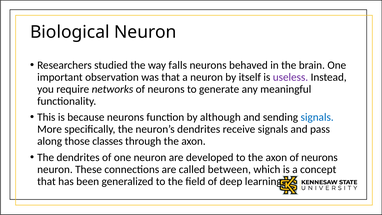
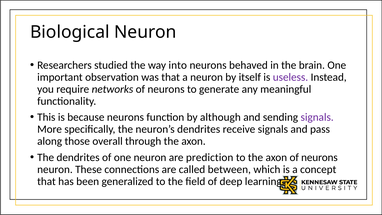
falls: falls -> into (178, 65)
signals colour: blue -> purple (317, 117)
classes: classes -> overall (108, 141)
developed: developed -> prediction (210, 157)
